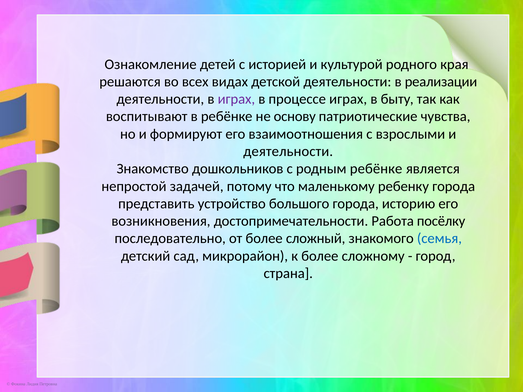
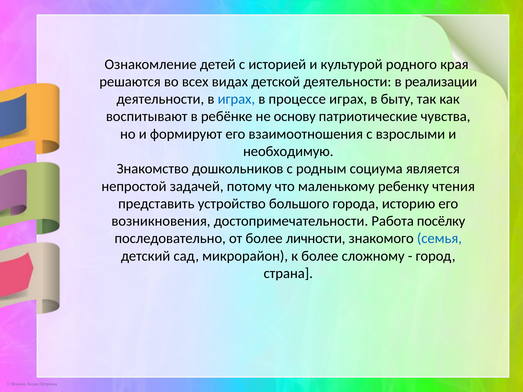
играх colour: purple -> blue (236, 99)
деятельности: деятельности -> необходимую (288, 151)
родным ребёнке: ребёнке -> социума (376, 169)
ребенку города: города -> чтения (454, 186)
сложный: сложный -> личности (316, 239)
